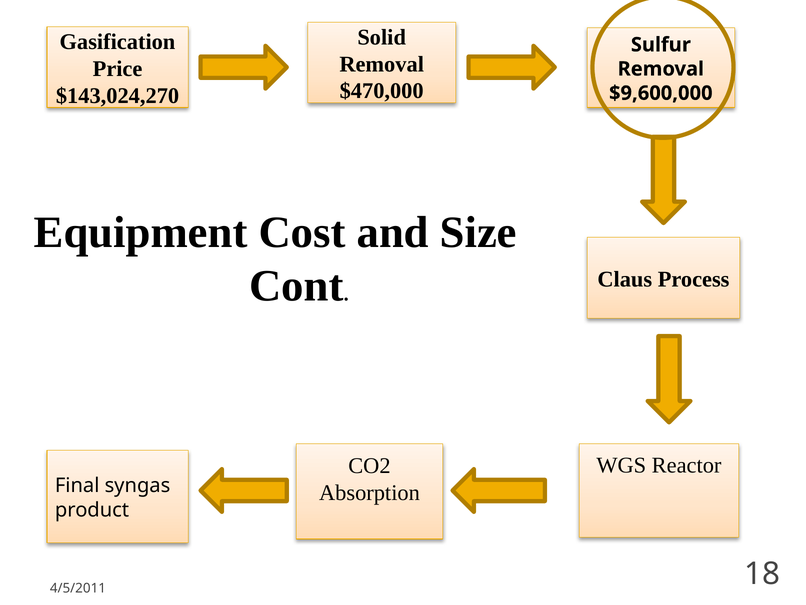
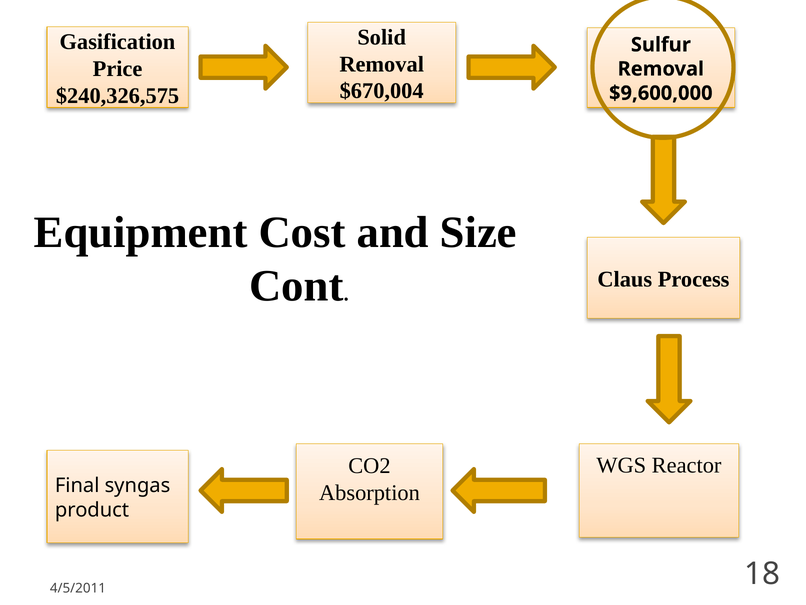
$470,000: $470,000 -> $670,004 (382, 91)
$143,024,270: $143,024,270 -> $240,326,575 (118, 96)
